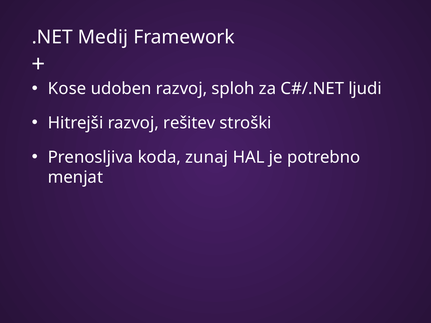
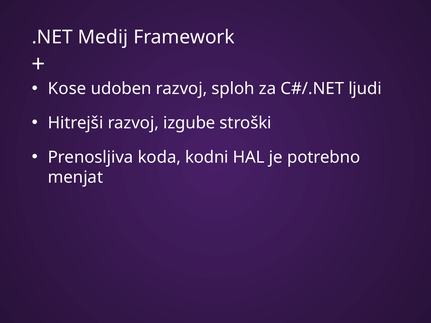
rešitev: rešitev -> izgube (189, 123)
zunaj: zunaj -> kodni (207, 157)
